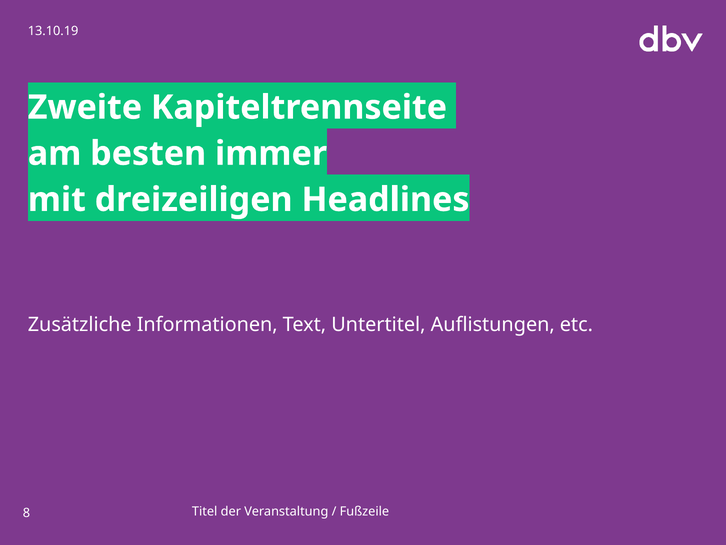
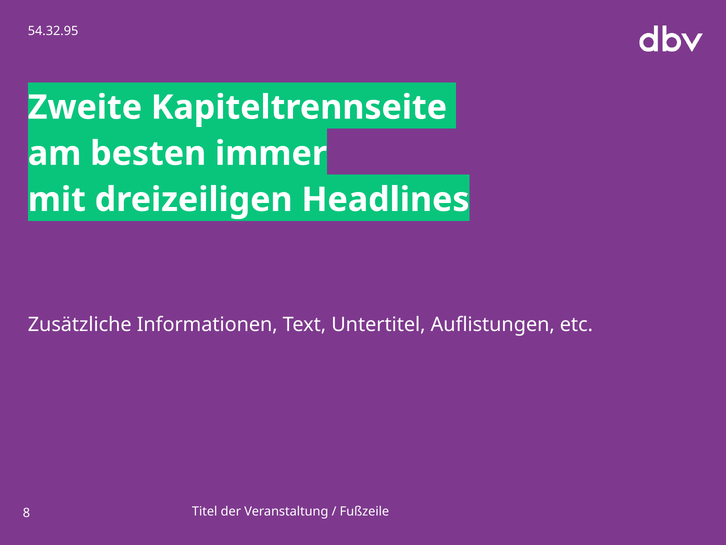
13.10.19: 13.10.19 -> 54.32.95 (53, 31)
